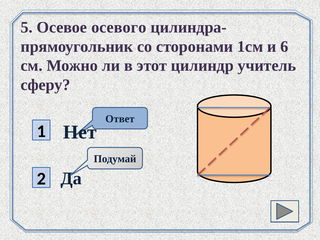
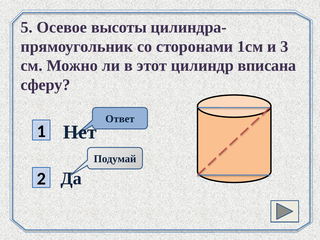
осевого: осевого -> высоты (119, 27)
6: 6 -> 3 (284, 46)
учитель: учитель -> вписана (267, 66)
